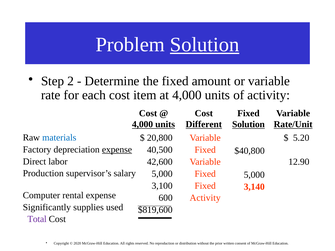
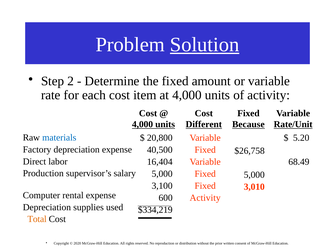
Solution: Solution -> Because (248, 125)
expense underline: present -> none (117, 150)
$40,800: $40,800 -> $26,758 (250, 151)
42,600: 42,600 -> 16,404 (160, 162)
12.90: 12.90 -> 68.49 (299, 162)
3,140: 3,140 -> 3,010 (254, 187)
Significantly: Significantly -> Depreciation (47, 207)
$819,600: $819,600 -> $334,219 (155, 210)
Total colour: purple -> orange (37, 219)
